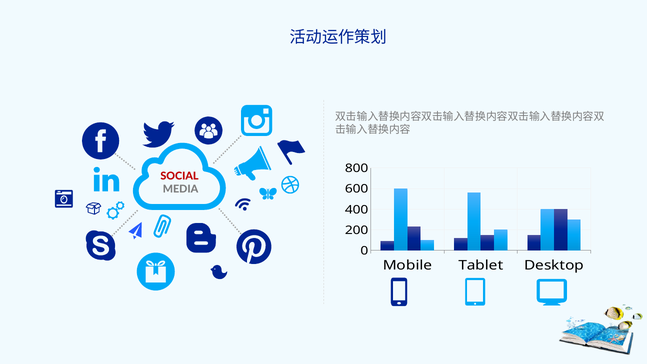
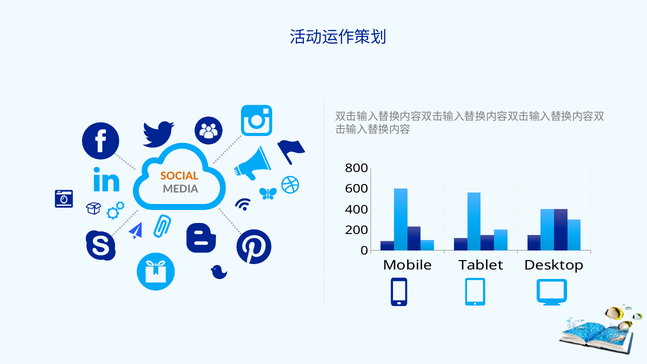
SOCIAL colour: red -> orange (179, 176)
